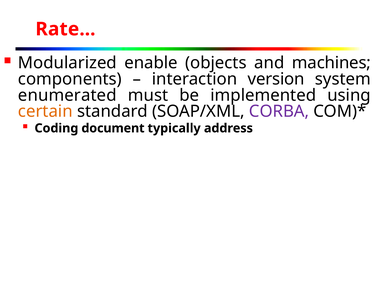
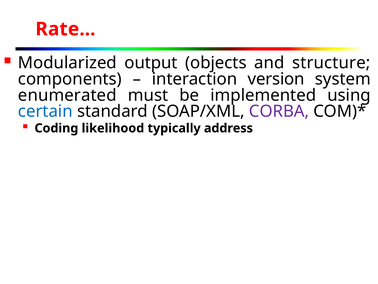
enable: enable -> output (151, 63)
machines: machines -> structure (331, 63)
certain colour: orange -> blue (45, 111)
document: document -> likelihood (113, 128)
